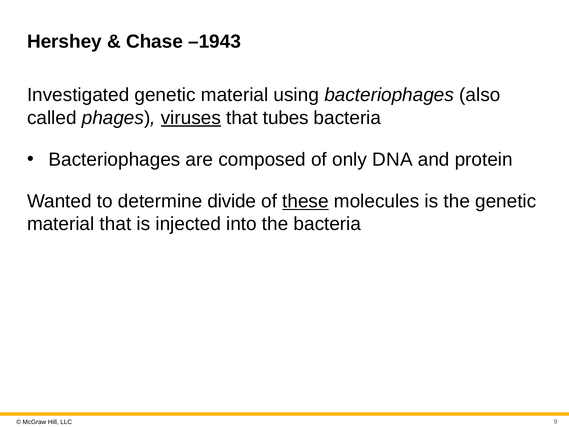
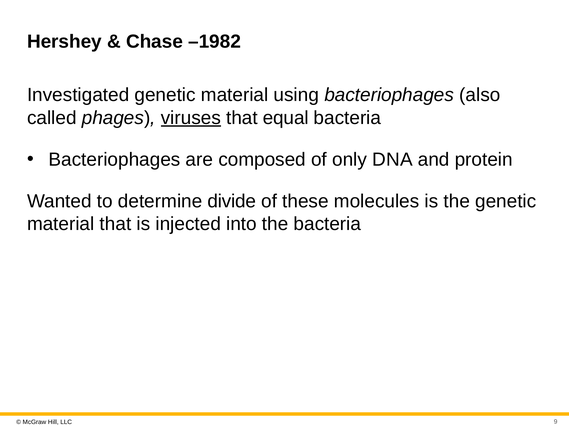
–1943: –1943 -> –1982 (215, 41)
tubes: tubes -> equal (286, 118)
these underline: present -> none (306, 201)
